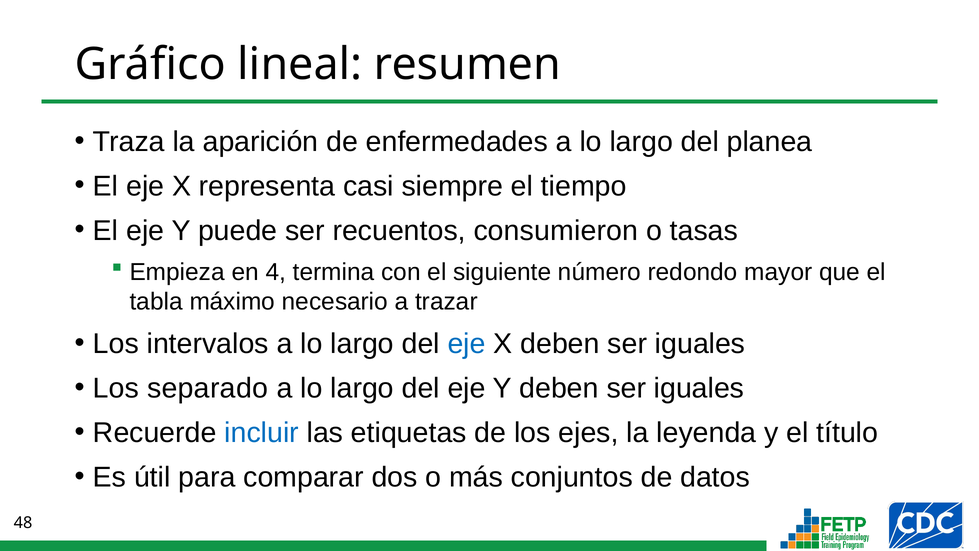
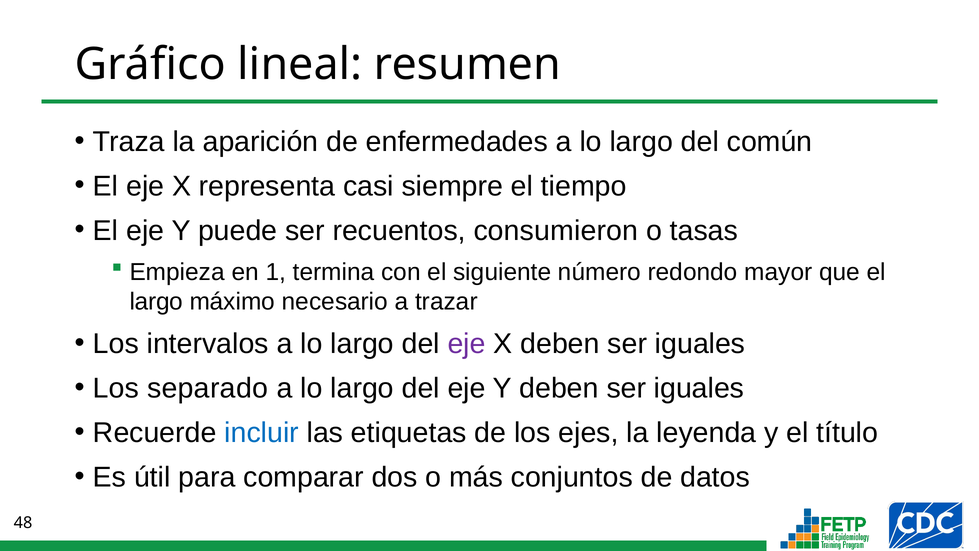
planea: planea -> común (770, 142)
4: 4 -> 1 (276, 272)
tabla: tabla -> largo (156, 302)
eje colour: blue -> purple (467, 344)
